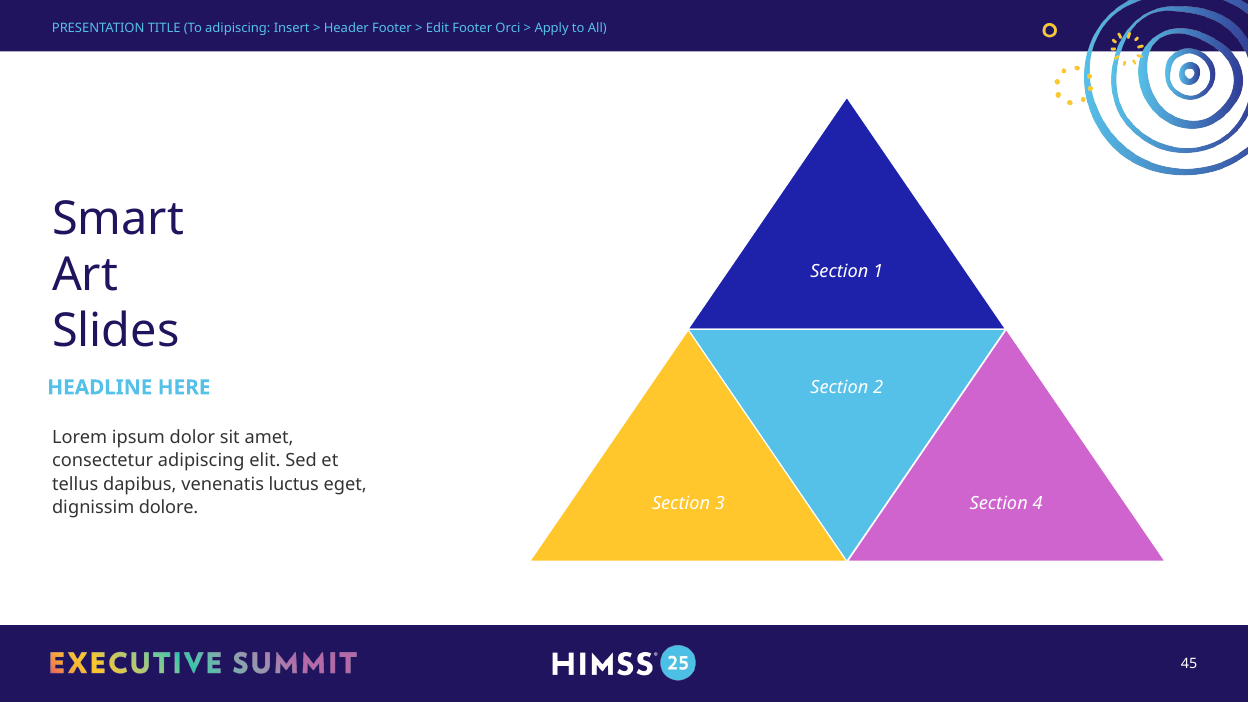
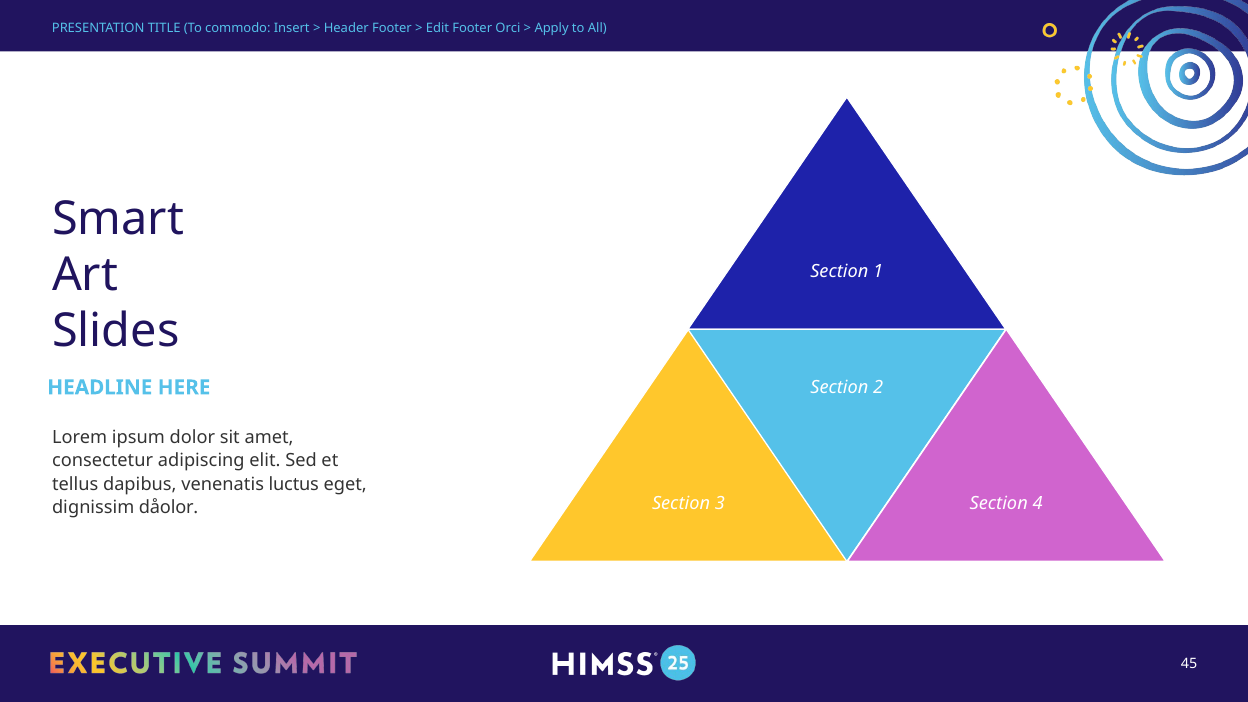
To adipiscing: adipiscing -> commodo (238, 28)
dolore: dolore -> dåolor (169, 507)
